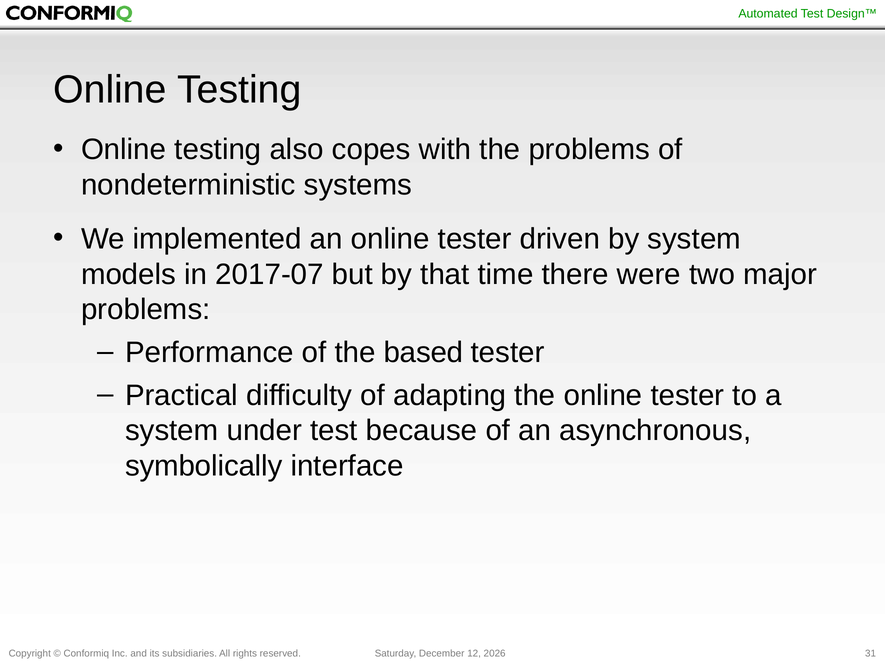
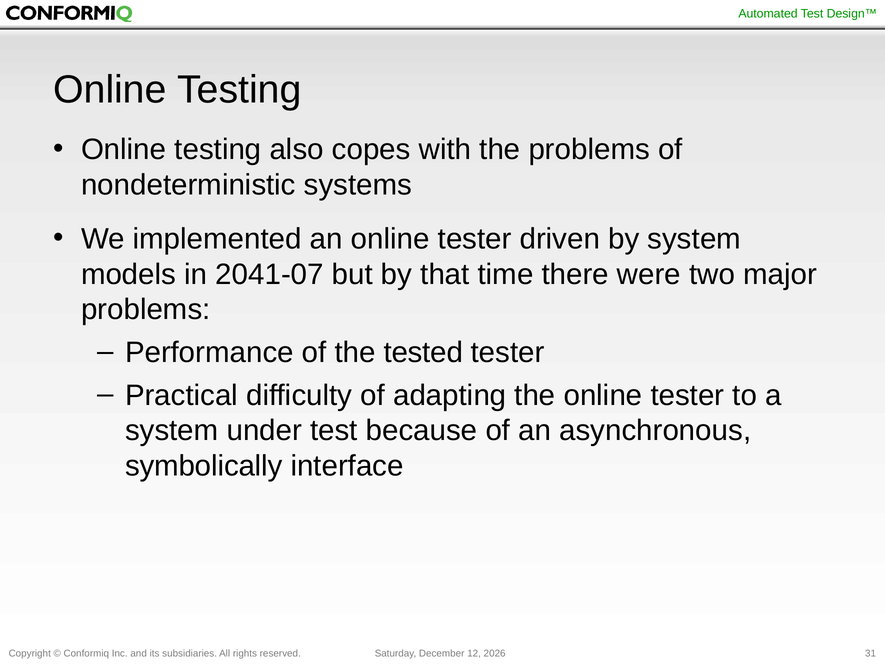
2017-07: 2017-07 -> 2041-07 (270, 274)
based: based -> tested (423, 352)
